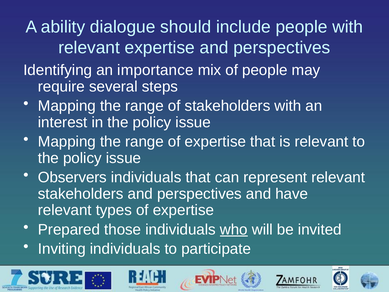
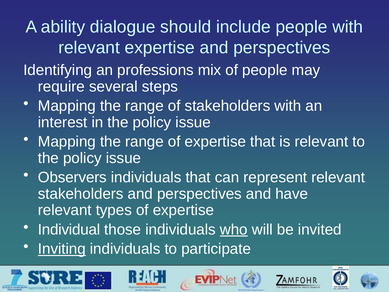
importance: importance -> professions (155, 70)
Prepared: Prepared -> Individual (69, 229)
Inviting underline: none -> present (62, 249)
